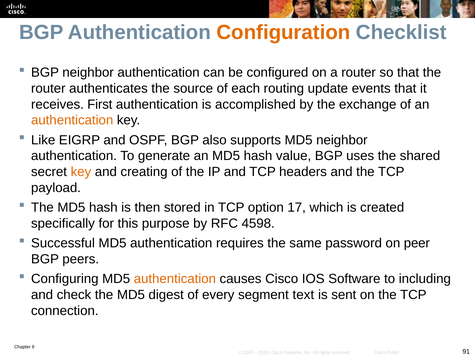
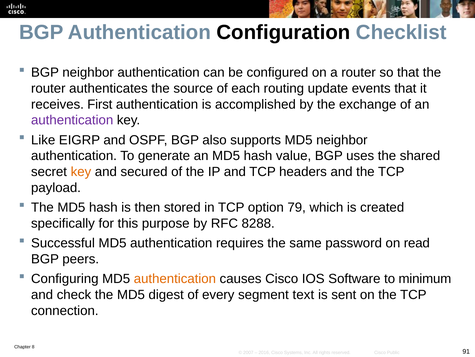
Configuration colour: orange -> black (283, 32)
authentication colour: orange -> purple (72, 120)
creating: creating -> secured (144, 171)
17: 17 -> 79 (297, 207)
4598: 4598 -> 8288 (258, 223)
peer: peer -> read (417, 243)
including: including -> minimum (425, 278)
